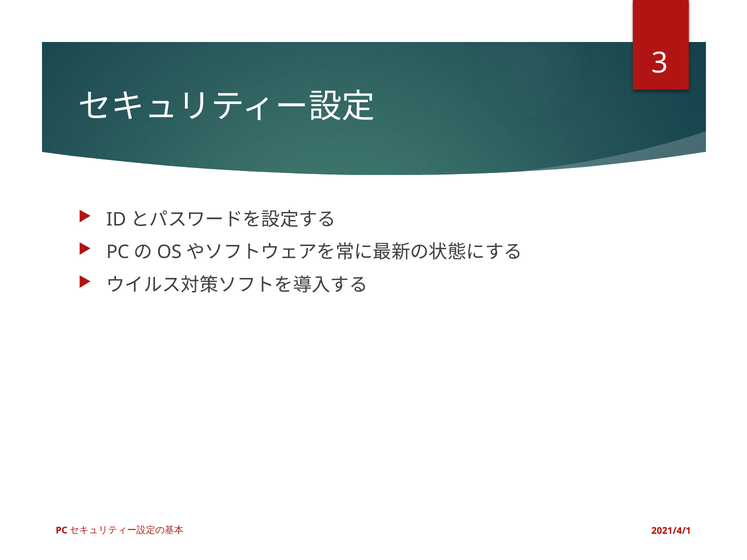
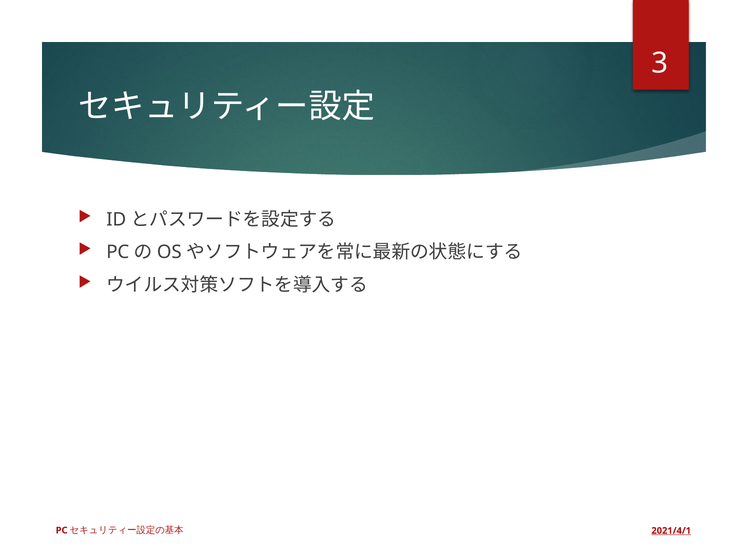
2021/4/1 underline: none -> present (671, 531)
